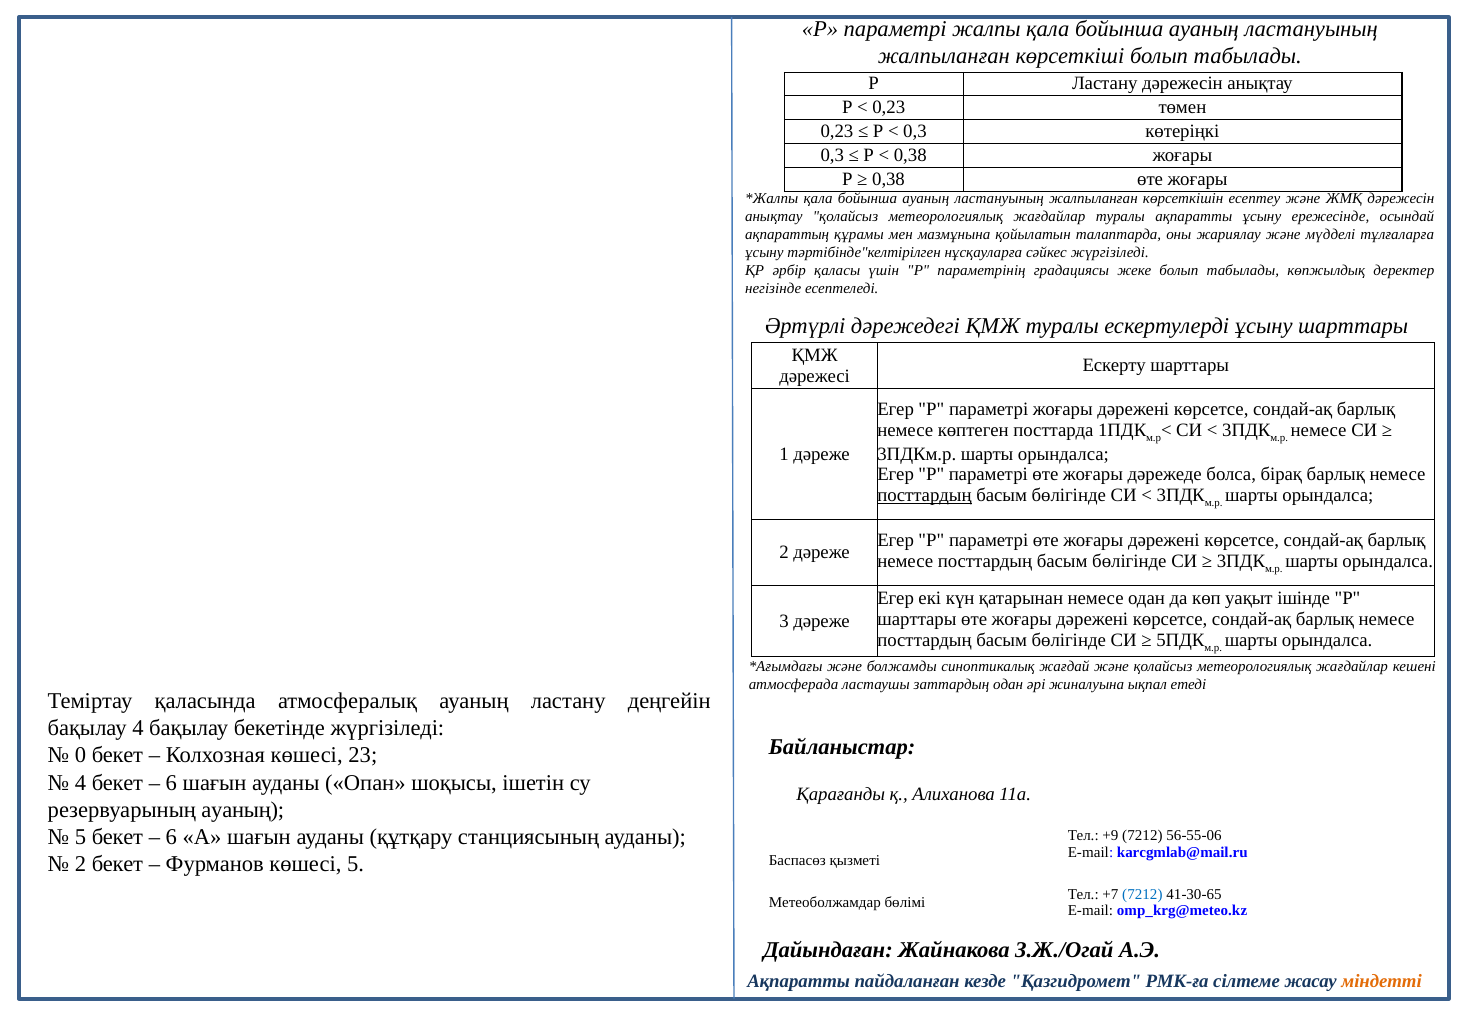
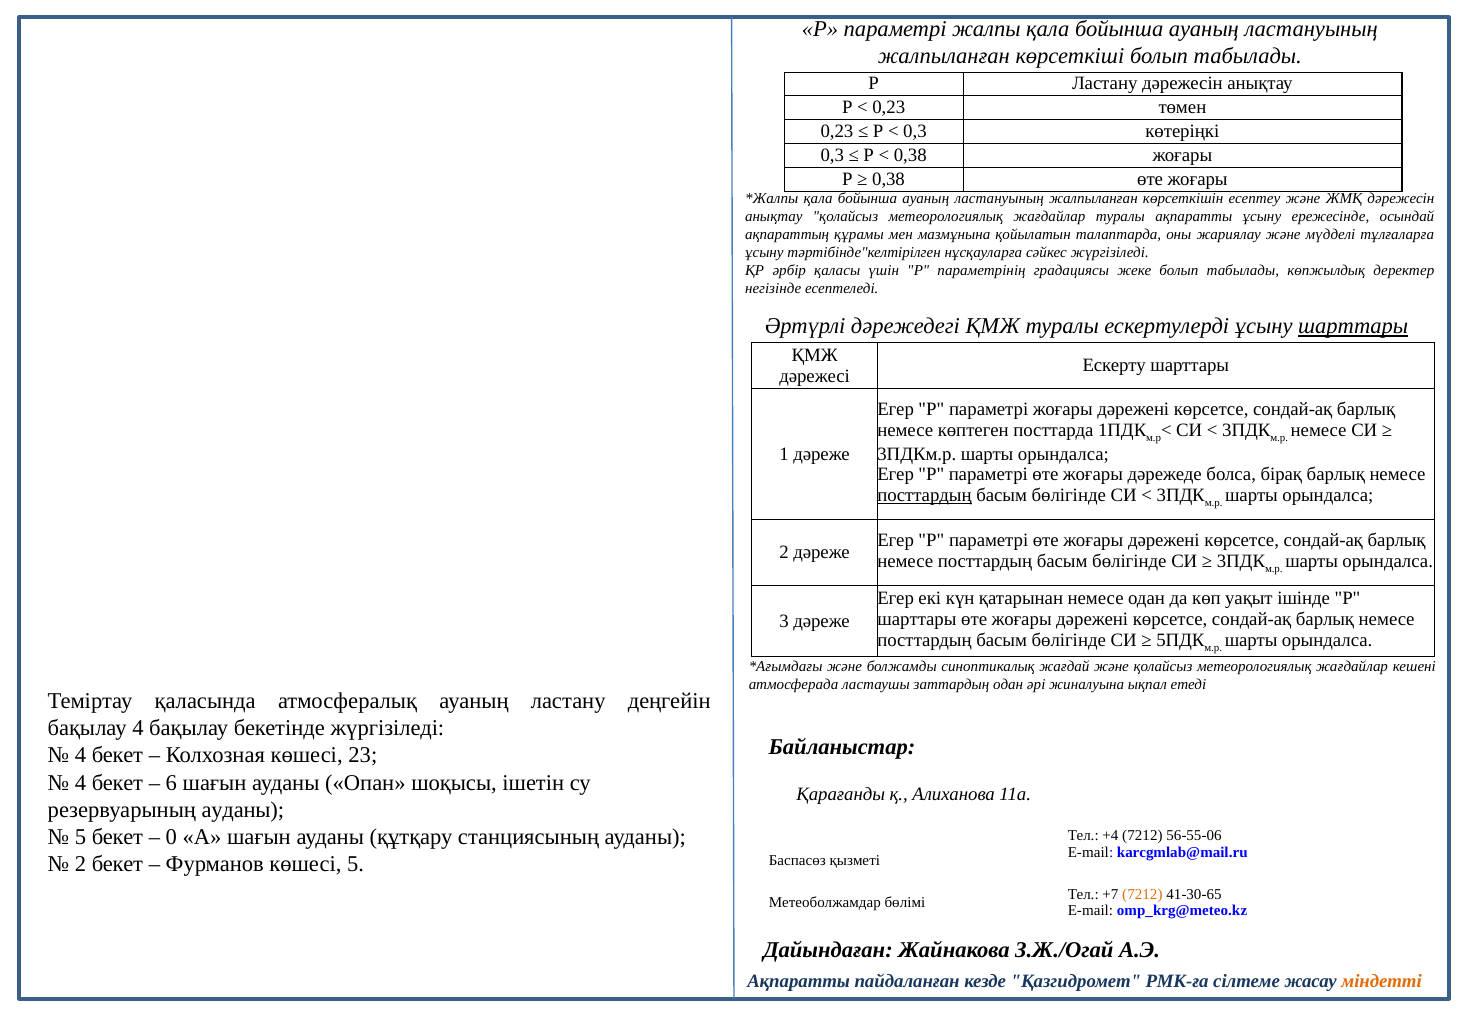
шарттары underline: none -> present (1353, 326)
0: 0 -> 4 (80, 756)
резервуарының ауаның: ауаның -> ауданы (243, 810)
6: 6 -> 0 (171, 837)
+9: +9 -> +4 (1110, 836)
7212 colour: blue -> orange (1142, 895)
